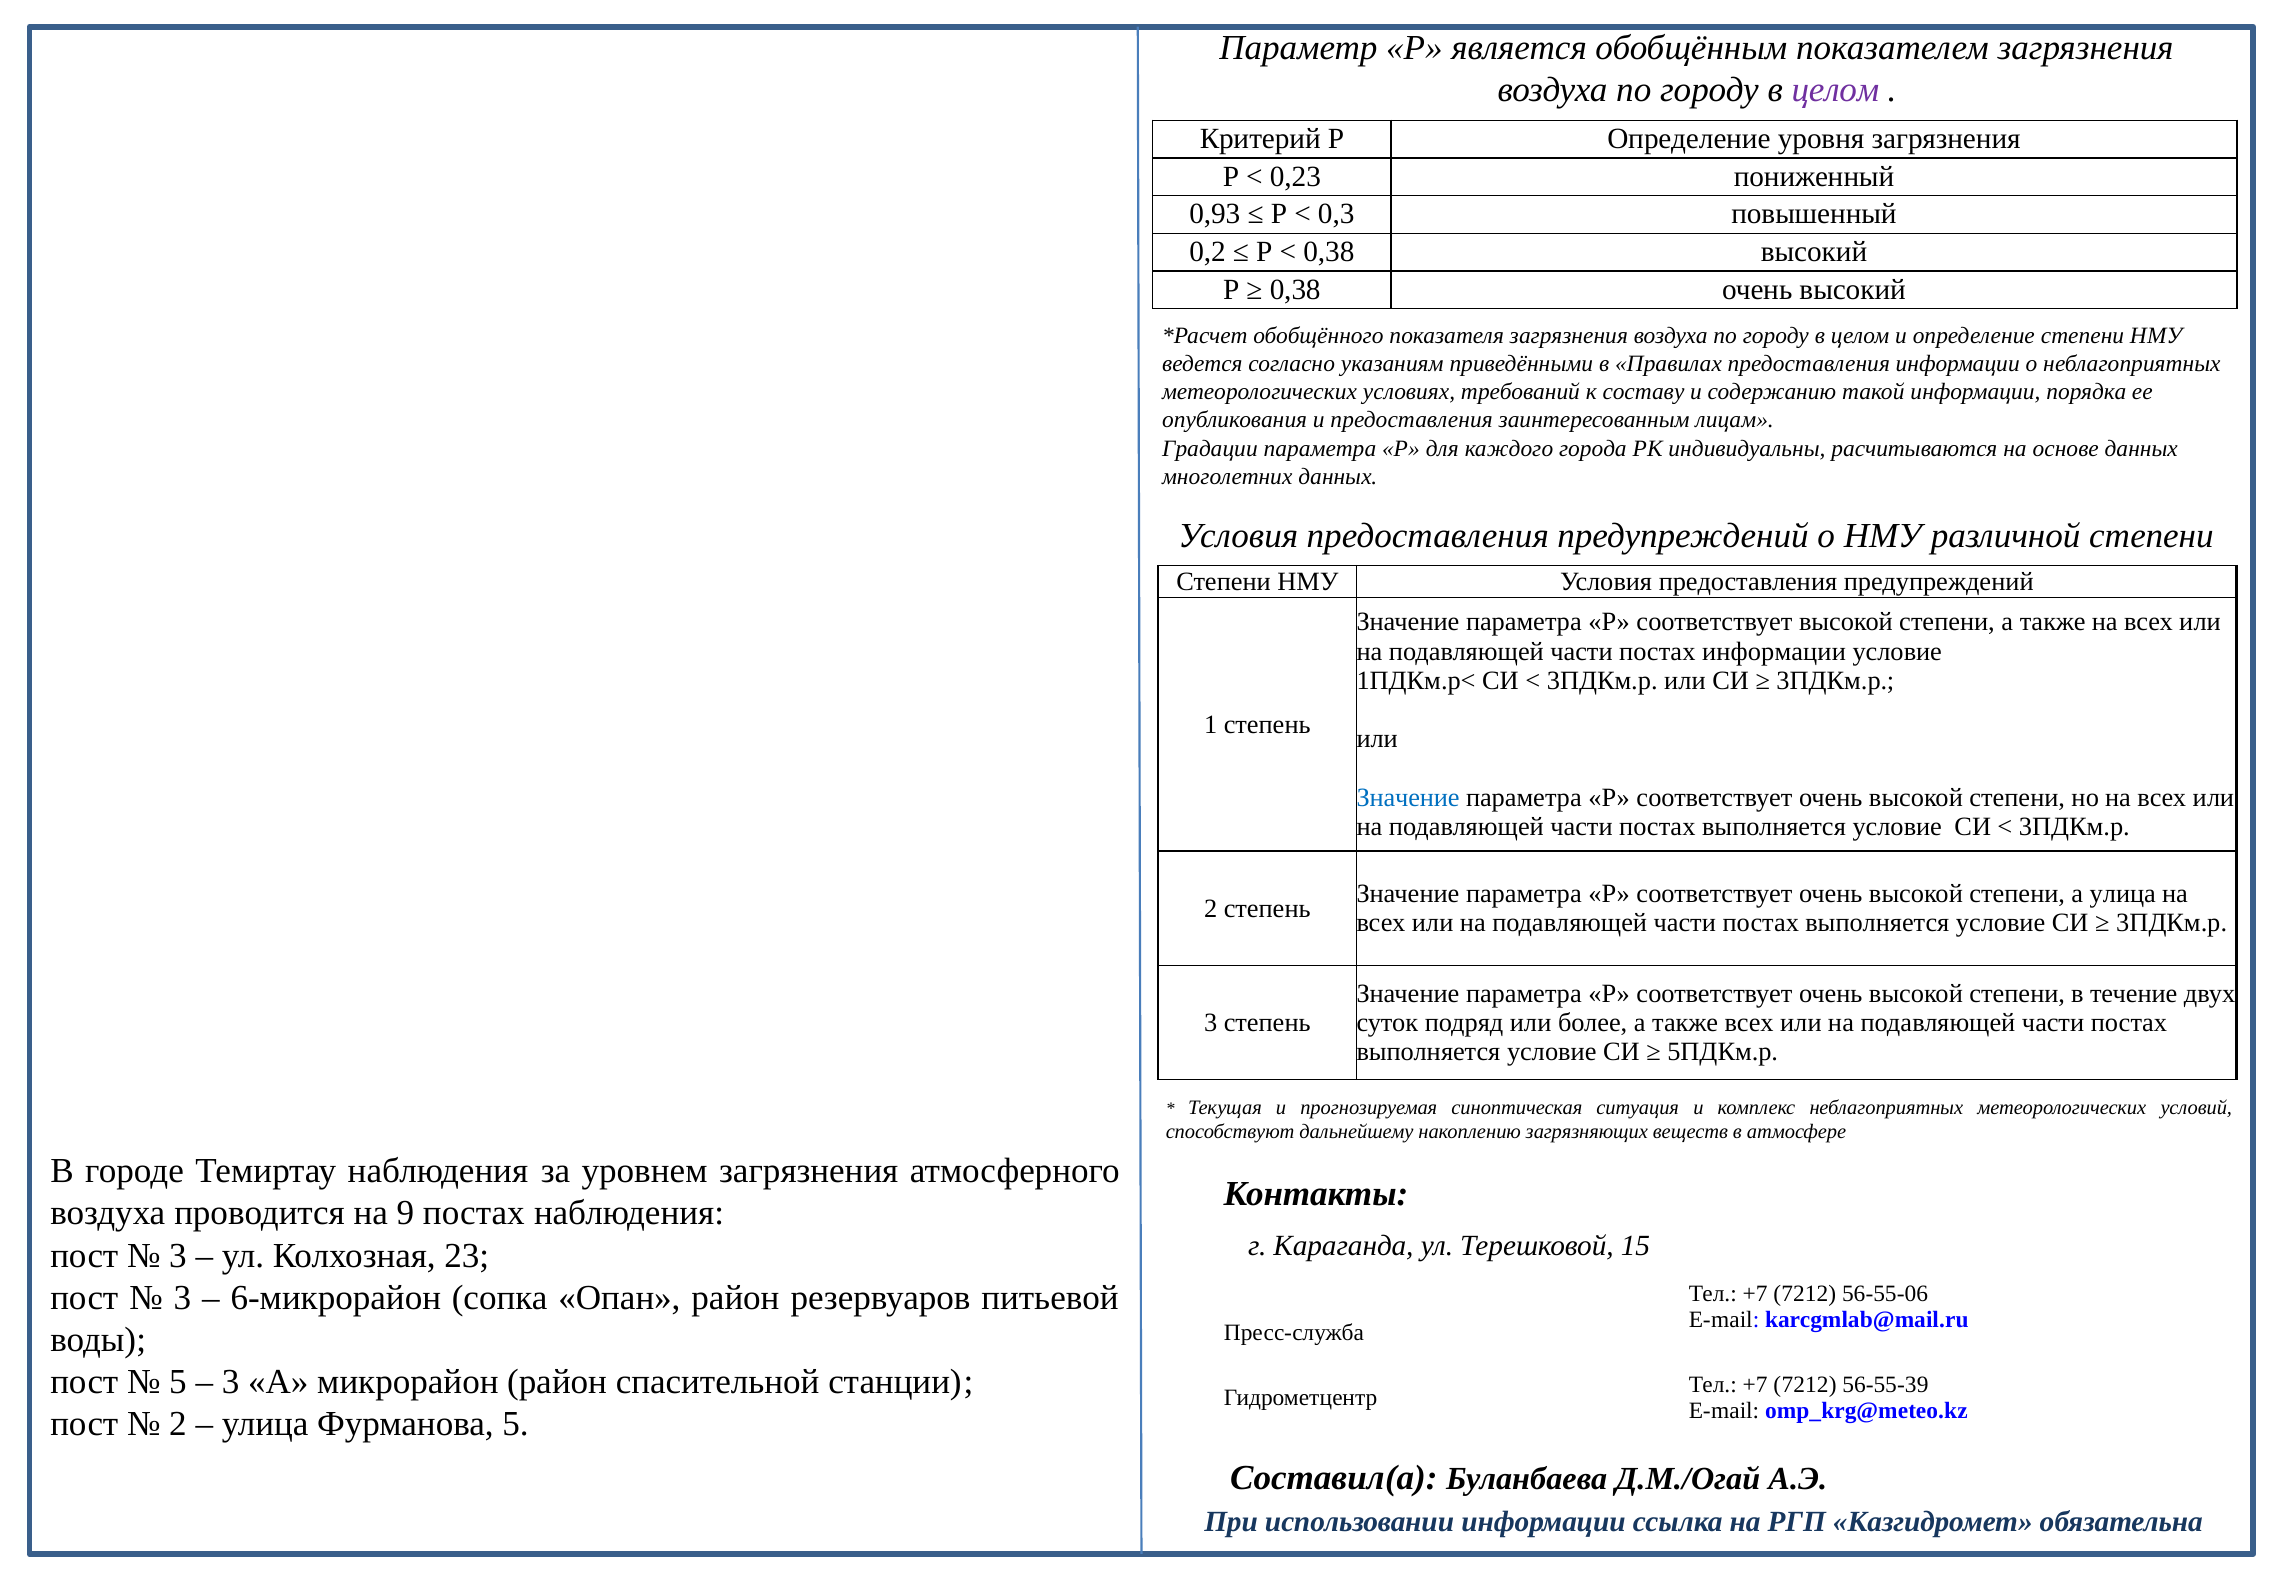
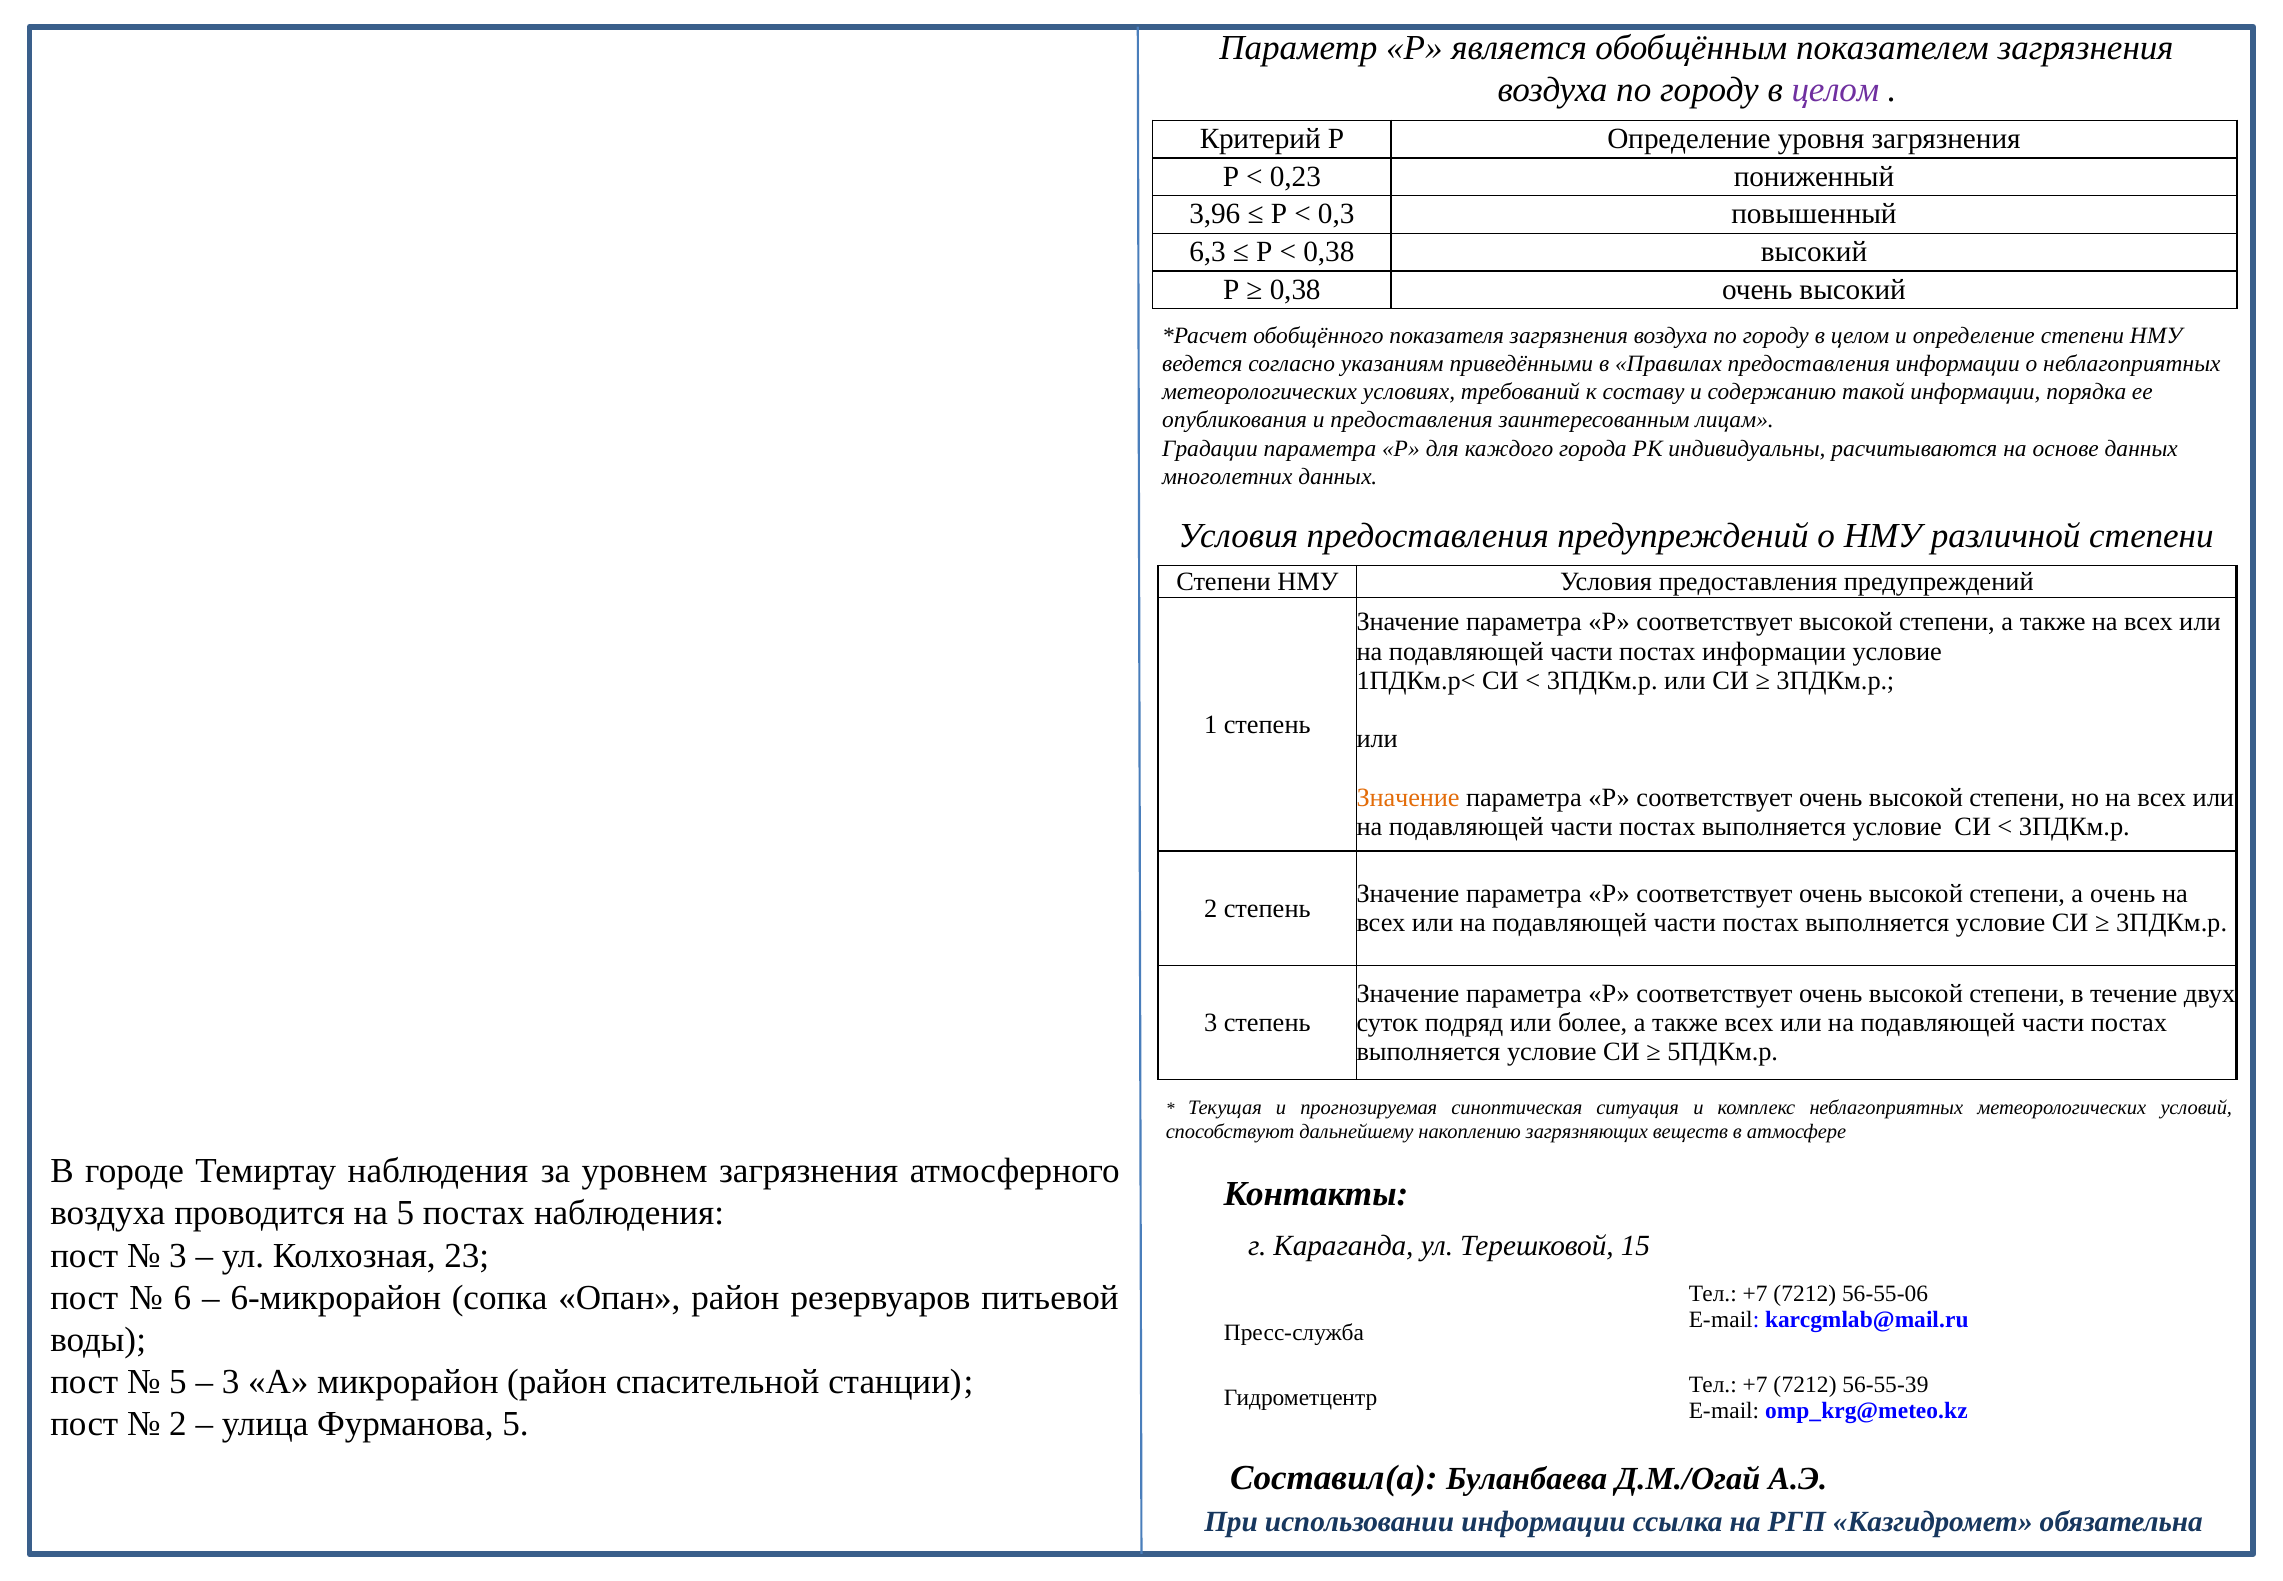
0,93: 0,93 -> 3,96 (1215, 214)
0,2: 0,2 -> 6,3 (1208, 252)
Значение colour: blue -> orange (1408, 797)
а улица: улица -> очень (2123, 894)
на 9: 9 -> 5 (405, 1213)
3: 3 -> 6 (182, 1297)
